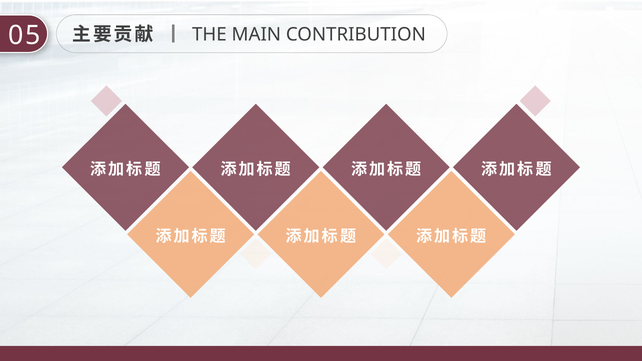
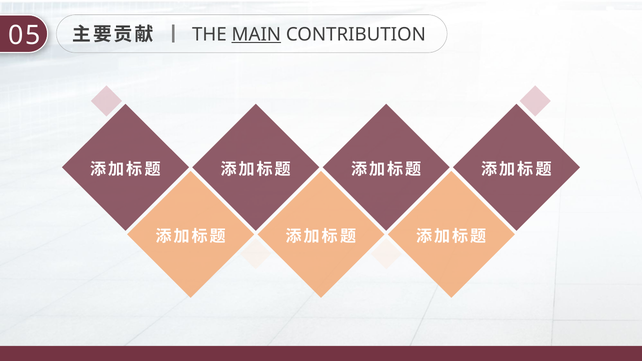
MAIN underline: none -> present (256, 35)
